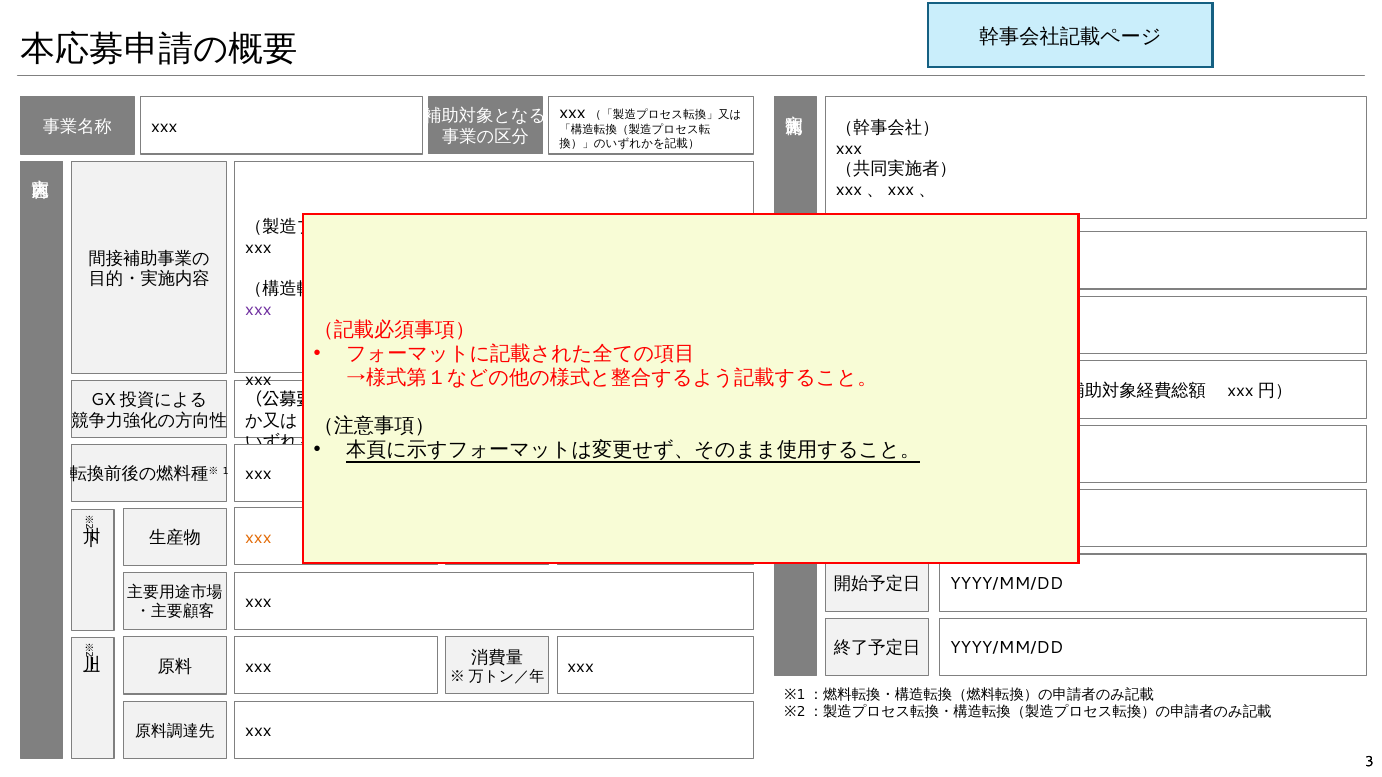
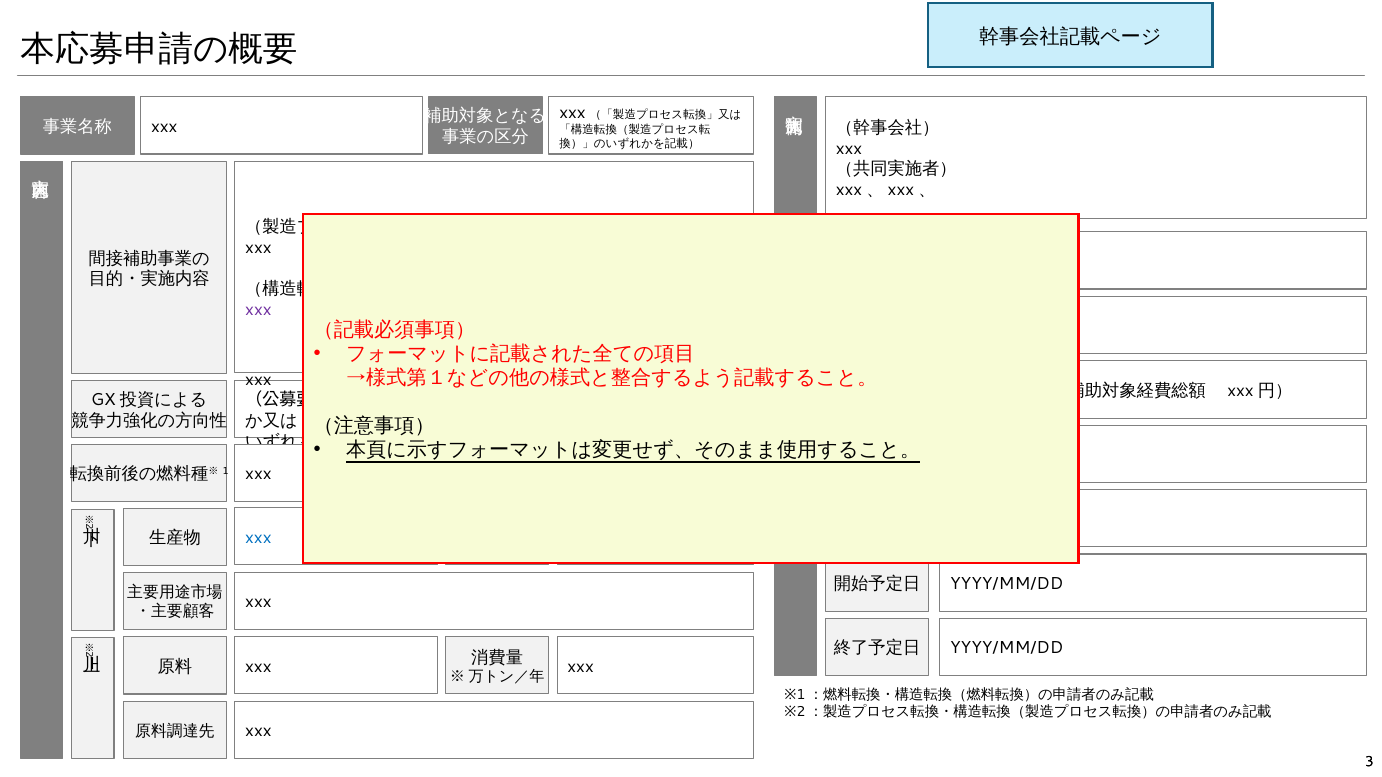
xxx colour: orange -> blue (258, 538)
